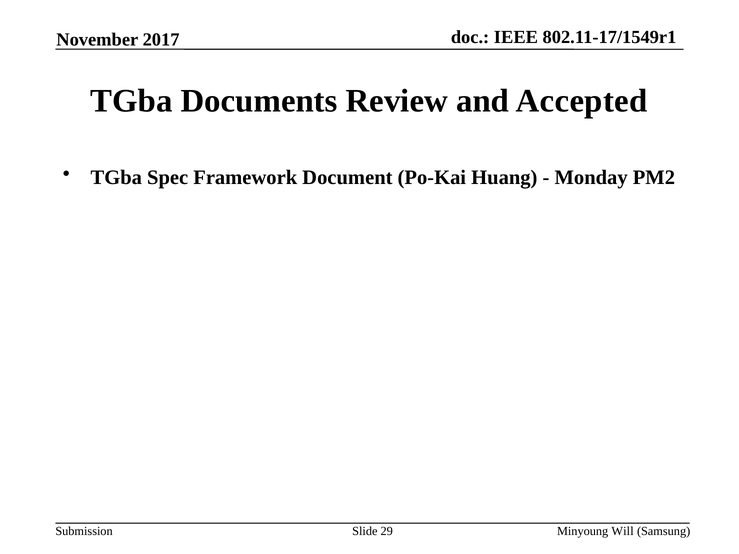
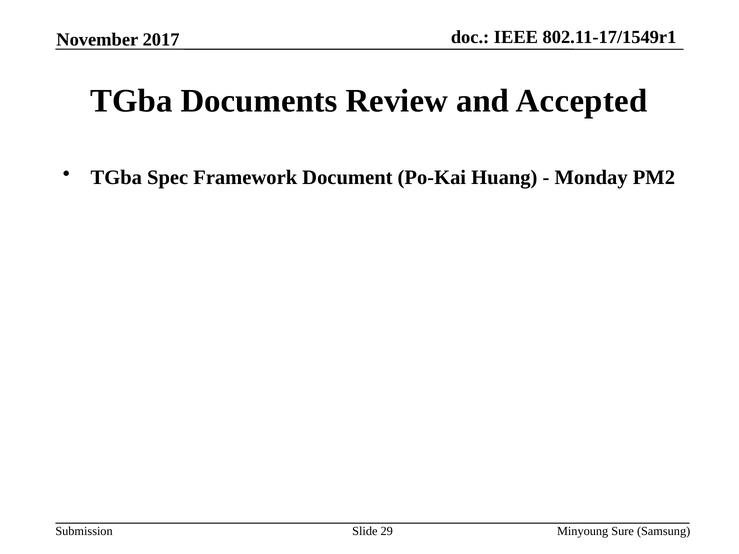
Will: Will -> Sure (623, 532)
